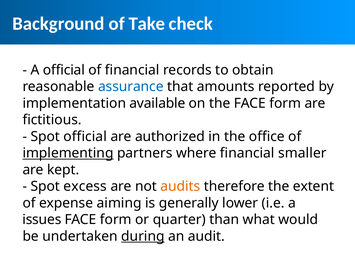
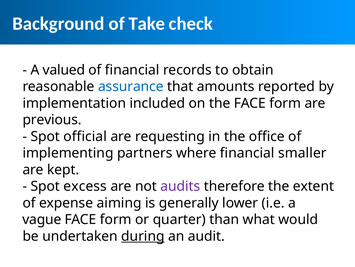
A official: official -> valued (64, 70)
available: available -> included (157, 103)
fictitious: fictitious -> previous (52, 120)
authorized: authorized -> requesting (170, 136)
implementing underline: present -> none (68, 153)
audits colour: orange -> purple (180, 186)
issues: issues -> vague (42, 219)
